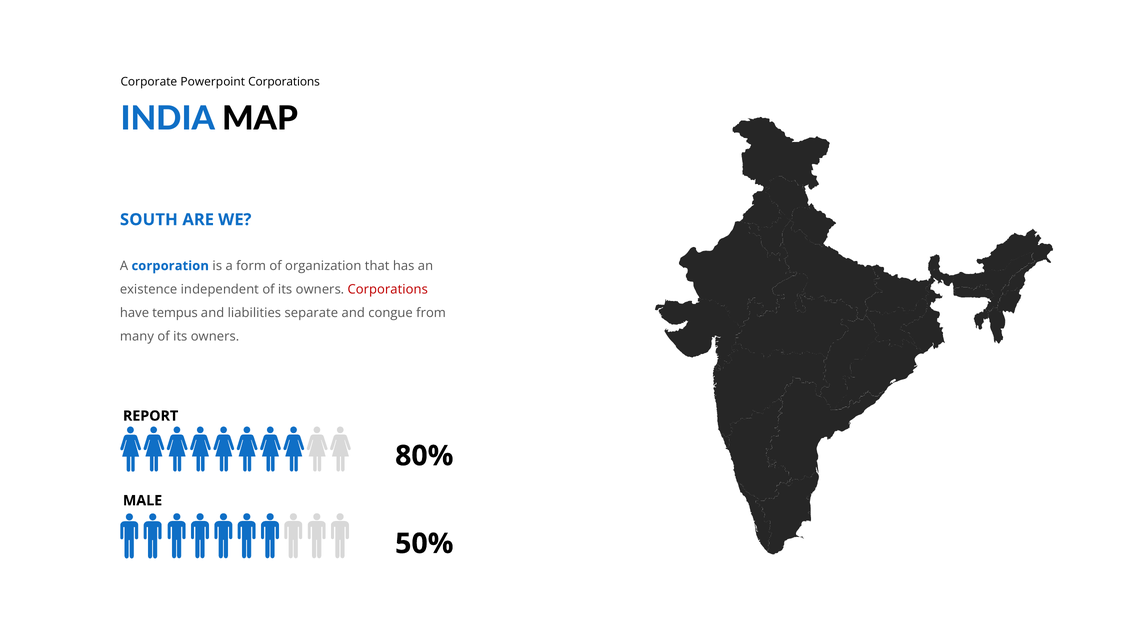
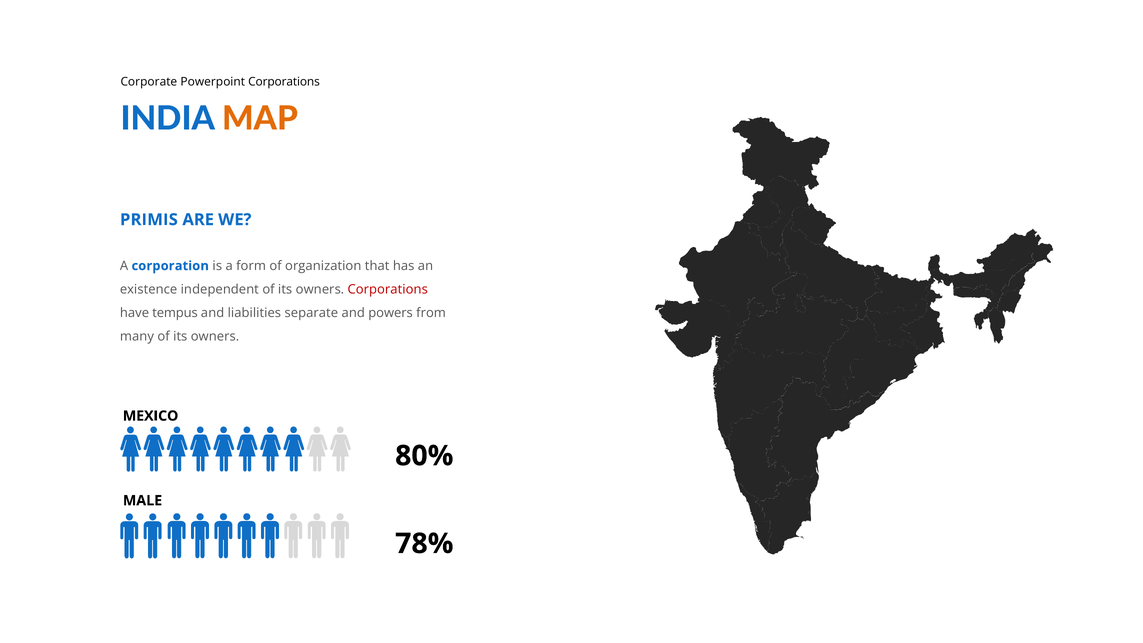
MAP colour: black -> orange (260, 119)
SOUTH: SOUTH -> PRIMIS (149, 220)
congue: congue -> powers (391, 313)
REPORT: REPORT -> MEXICO (151, 416)
50%: 50% -> 78% (424, 544)
